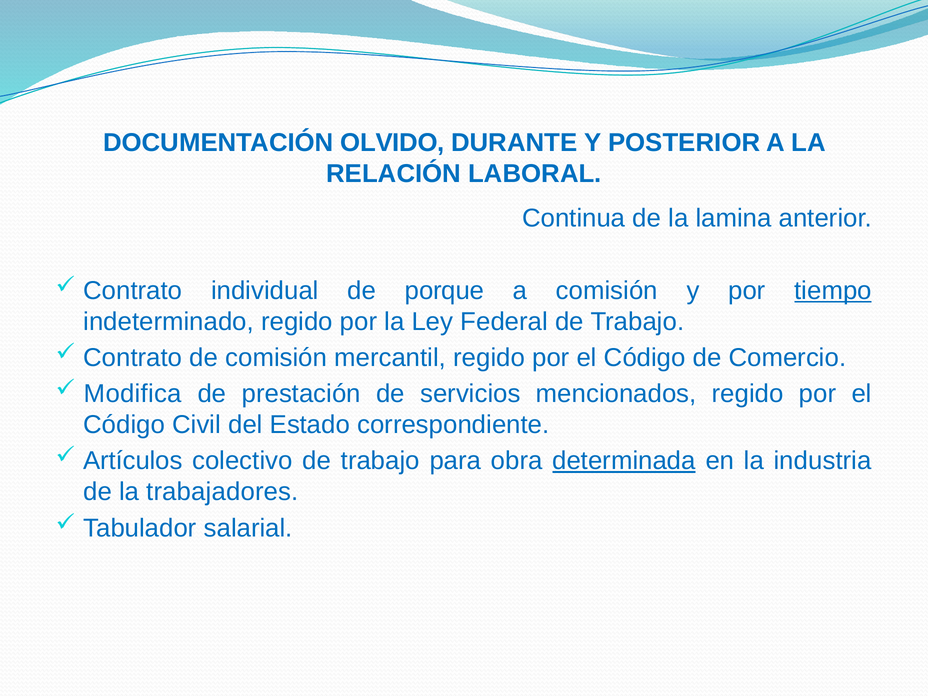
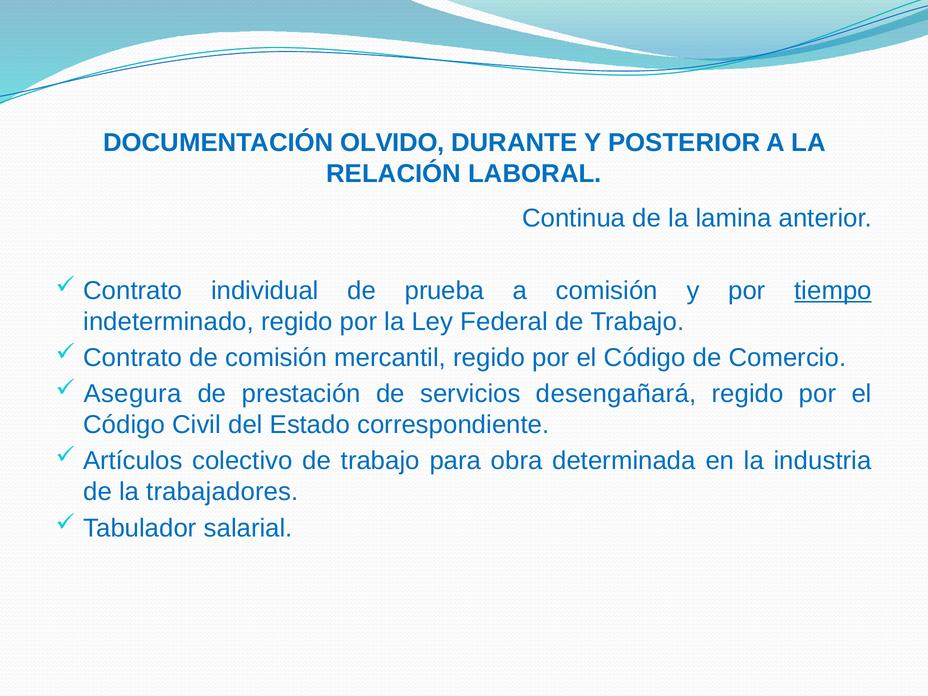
porque: porque -> prueba (444, 291)
Modifica: Modifica -> Asegura (133, 394)
mencionados: mencionados -> desengañará (616, 394)
determinada underline: present -> none (624, 461)
